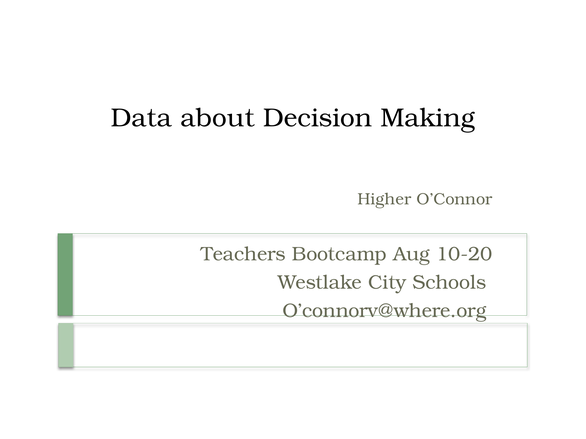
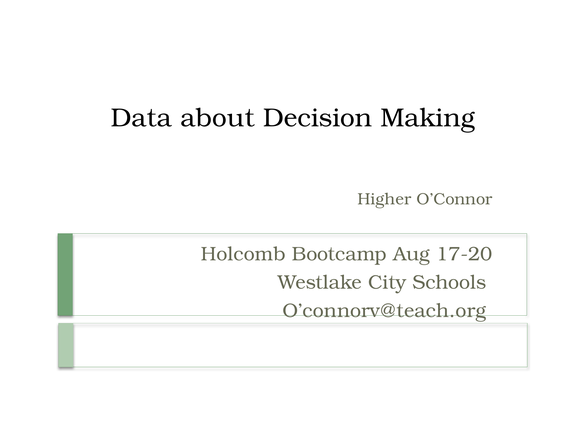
Teachers: Teachers -> Holcomb (243, 254)
10-20: 10-20 -> 17-20 (464, 254)
O’connorv@where.org: O’connorv@where.org -> O’connorv@teach.org (384, 311)
